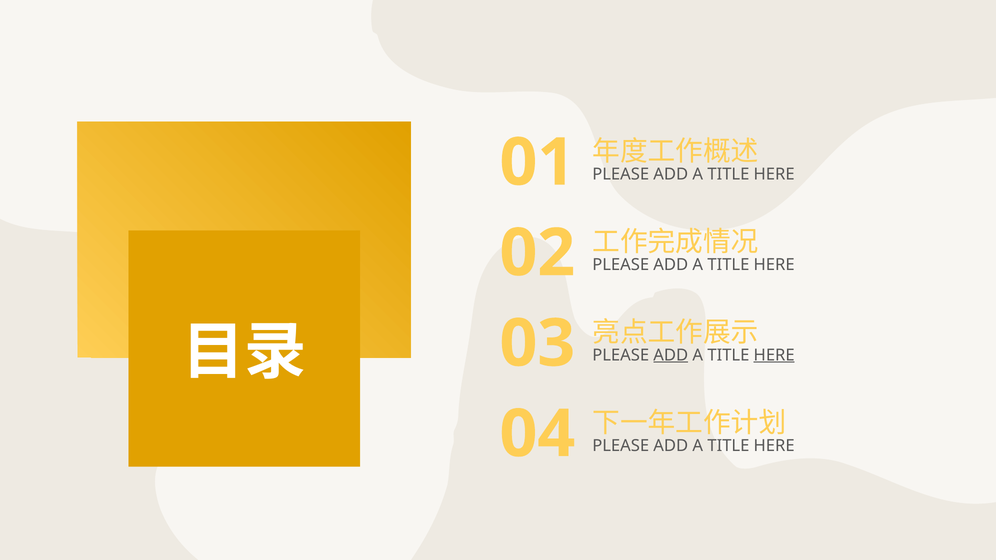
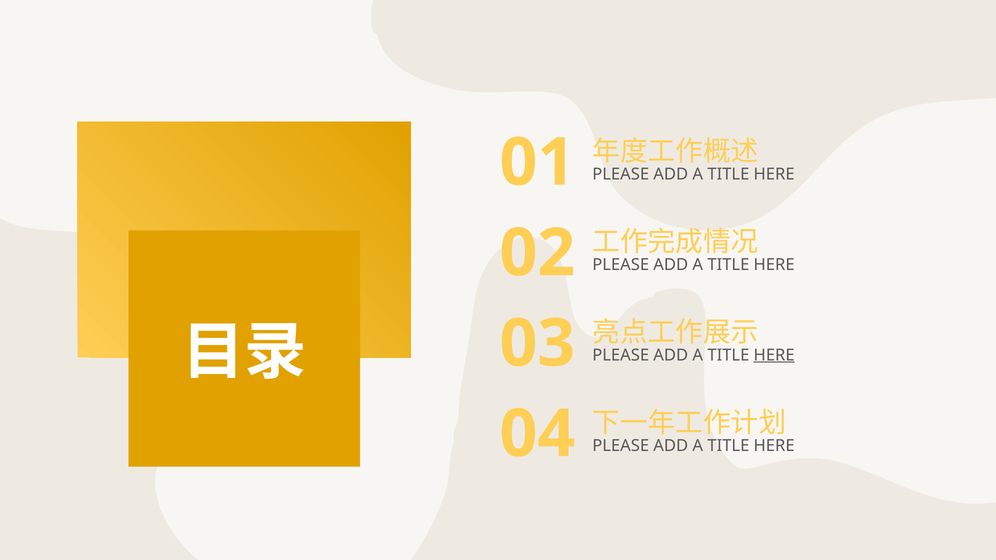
ADD underline: present -> none (671, 355)
